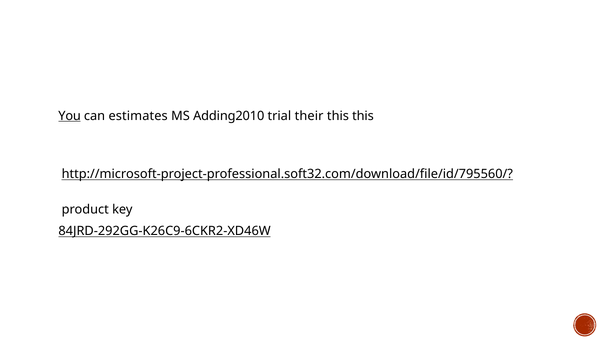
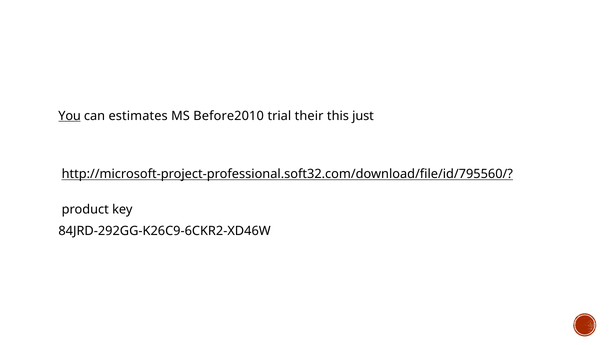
Adding2010: Adding2010 -> Before2010 (229, 116)
this this: this -> just (363, 116)
84JRD-292GG-K26C9-6CKR2-XD46W underline: present -> none (165, 231)
